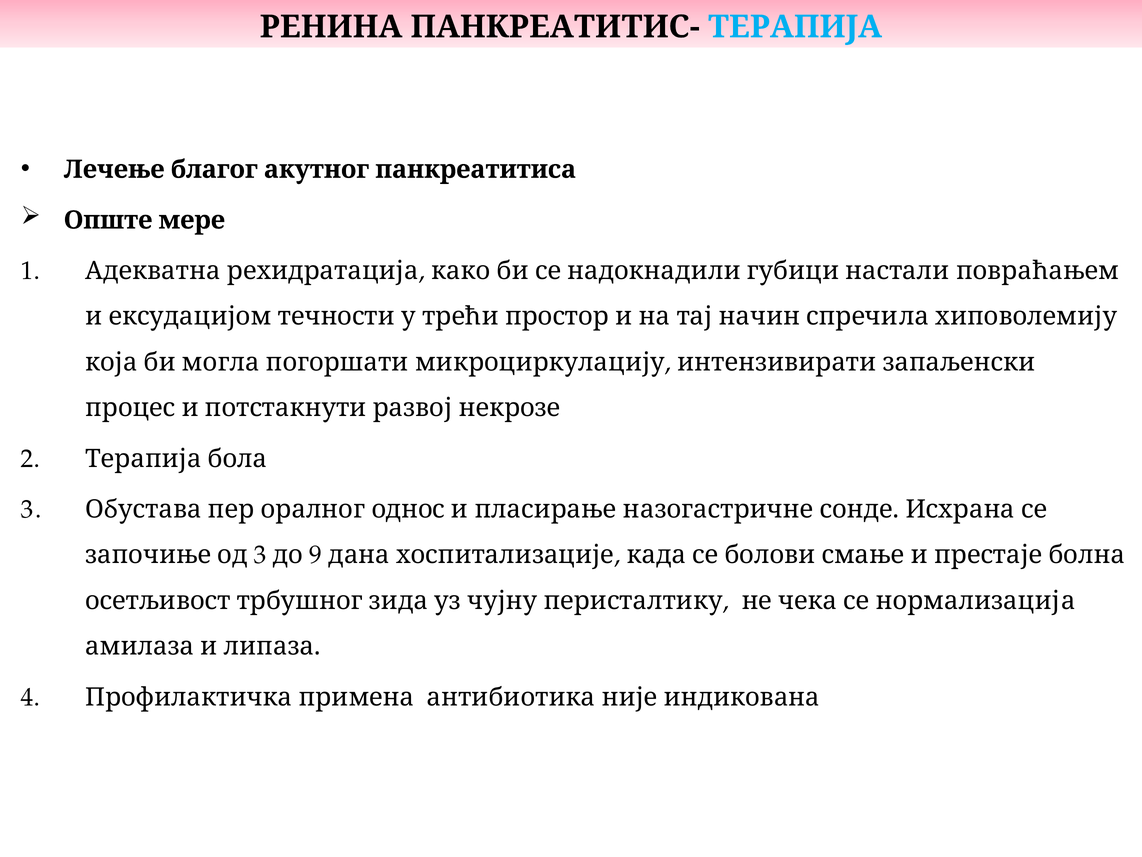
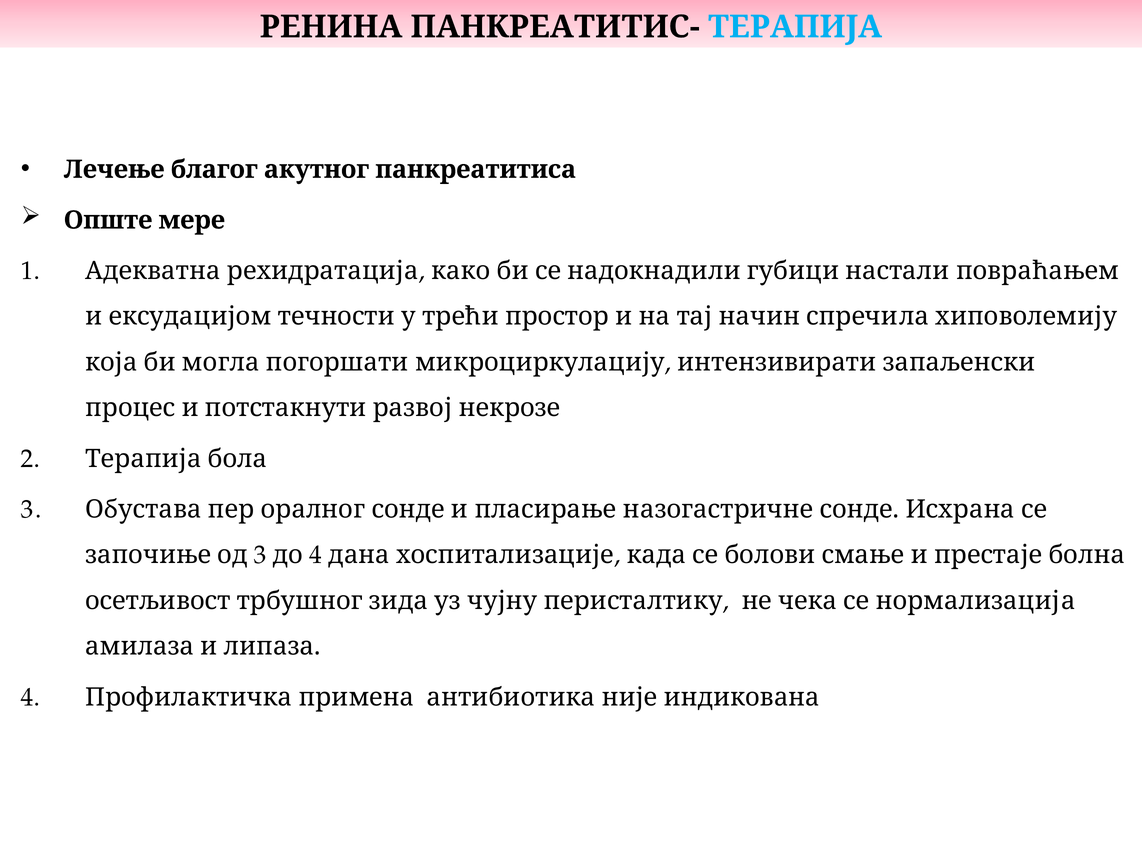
оралног однос: однос -> сонде (408, 509)
3 9: 9 -> 4 (316, 555)
